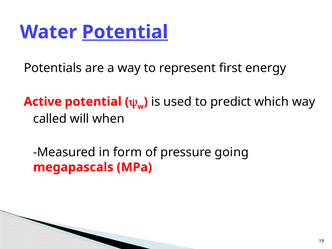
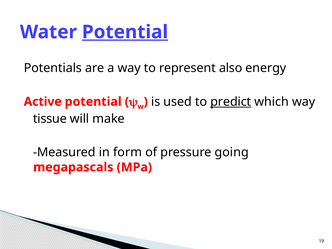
first: first -> also (231, 68)
predict underline: none -> present (231, 102)
called: called -> tissue (50, 119)
when: when -> make (109, 119)
